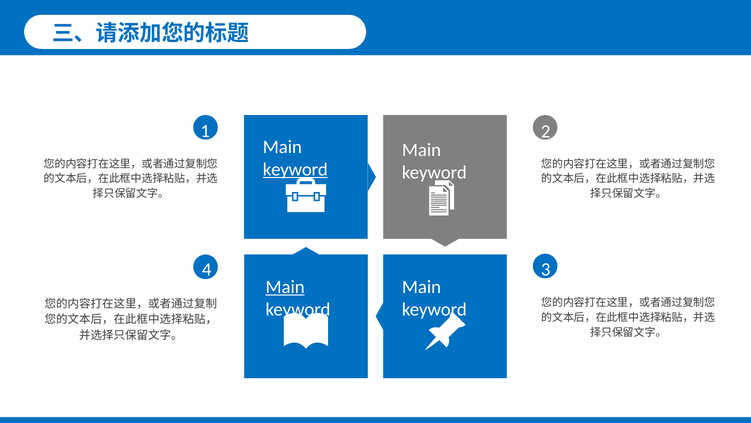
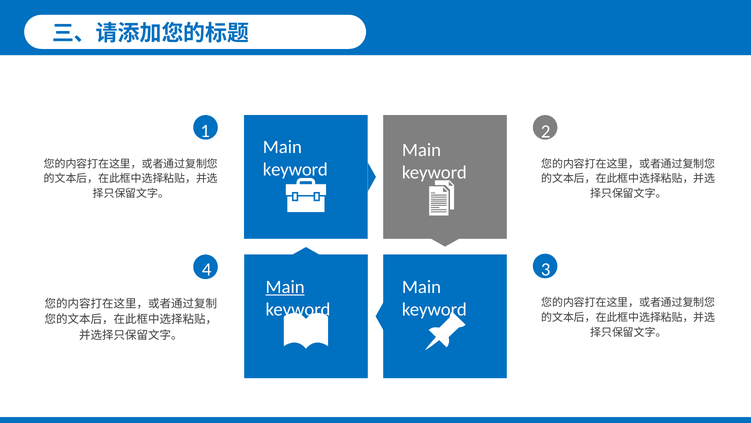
keyword underline: present -> none (295, 169)
